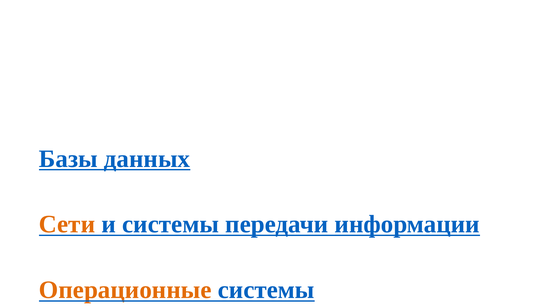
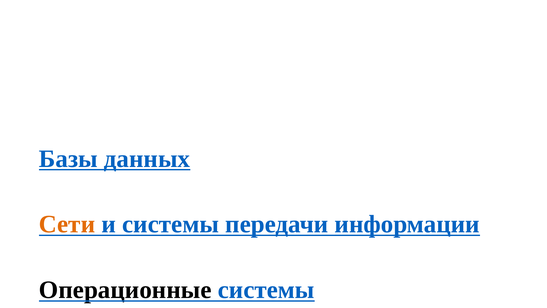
Операционные colour: orange -> black (125, 290)
